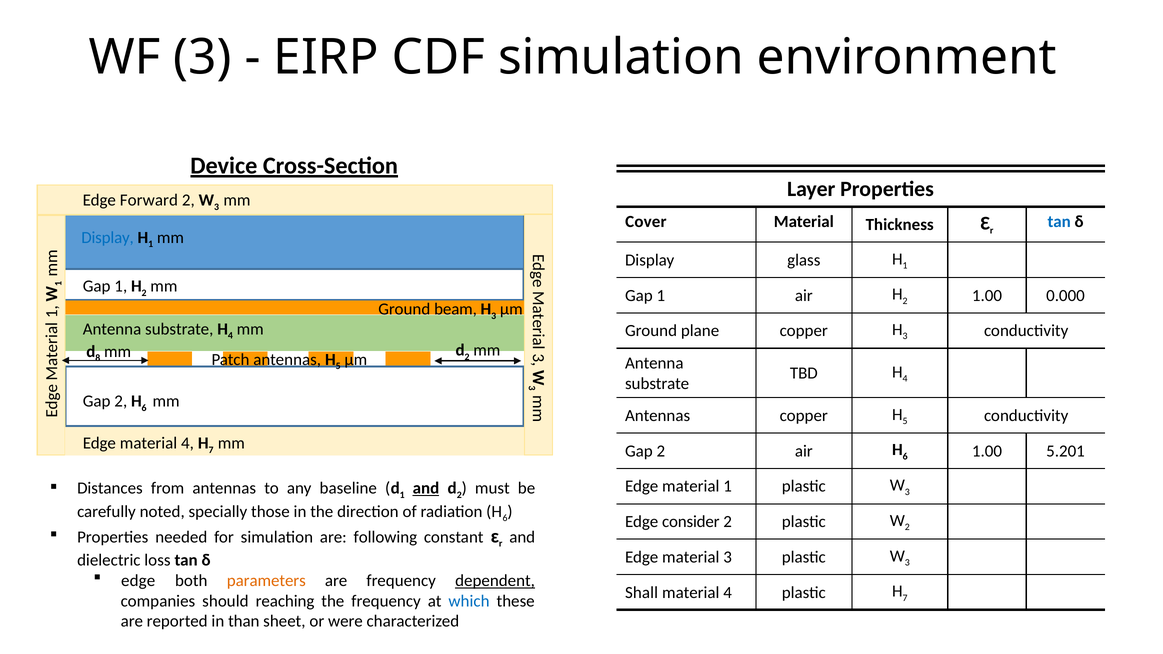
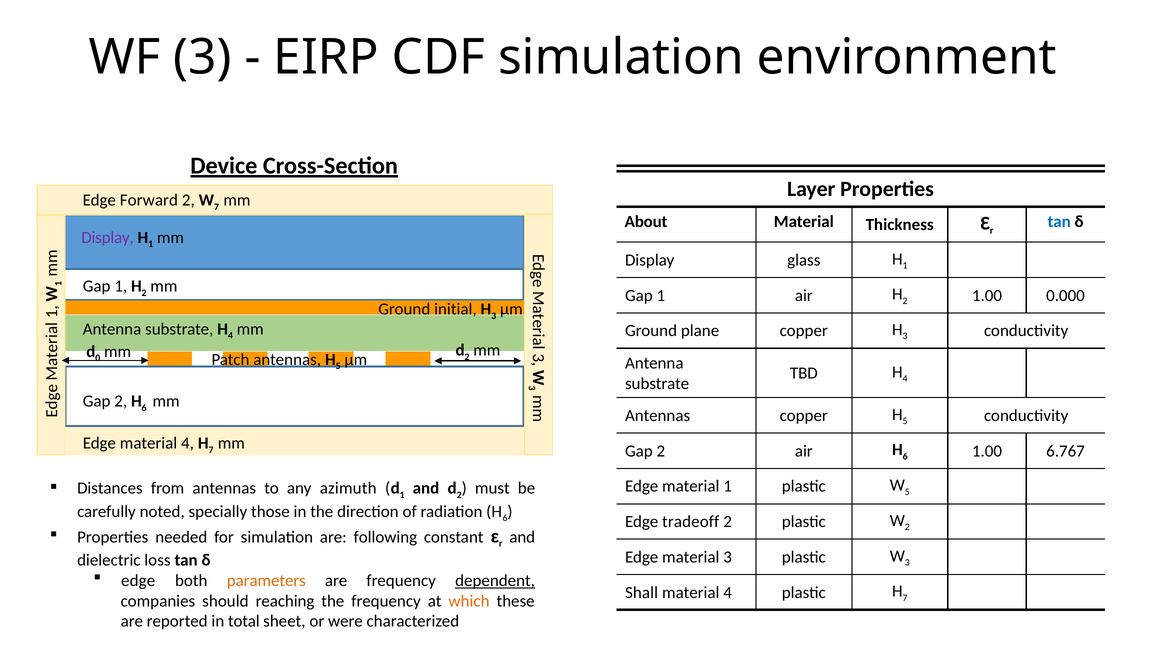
3: 3 -> 7 (217, 207)
Cover: Cover -> About (646, 222)
Display colour: blue -> purple (108, 238)
beam: beam -> initial (455, 309)
8: 8 -> 0 (98, 358)
5.201: 5.201 -> 6.767 (1065, 451)
3: 3 -> 5 (907, 492)
baseline: baseline -> azimuth (348, 489)
and underline: present -> none (426, 489)
consider: consider -> tradeoff (691, 522)
which colour: blue -> orange (469, 601)
than: than -> total (244, 621)
